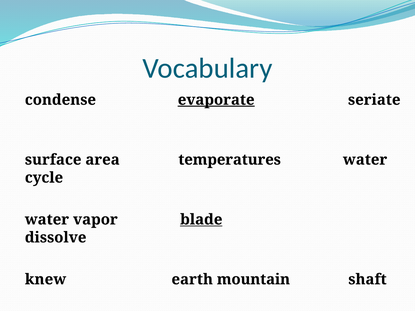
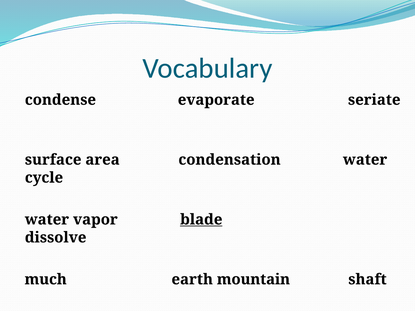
evaporate underline: present -> none (216, 100)
temperatures: temperatures -> condensation (230, 160)
knew: knew -> much (46, 280)
